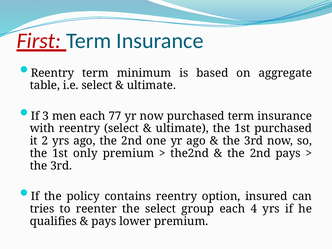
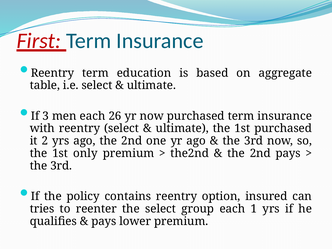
minimum: minimum -> education (144, 73)
77: 77 -> 26 (115, 116)
4: 4 -> 1 (254, 209)
